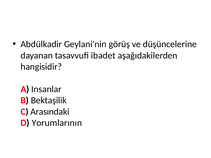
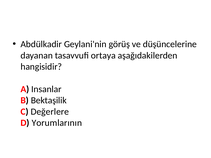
ibadet: ibadet -> ortaya (103, 56)
Arasındaki: Arasındaki -> Değerlere (50, 112)
